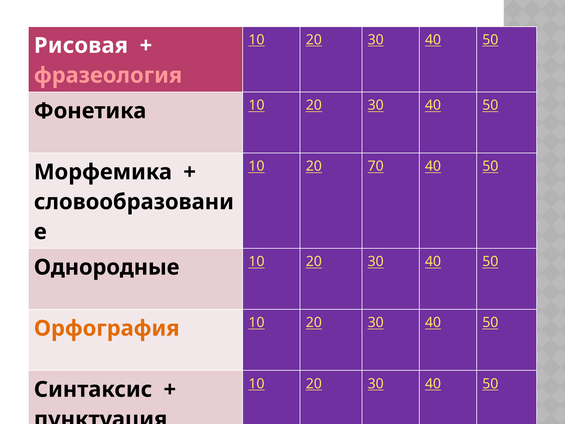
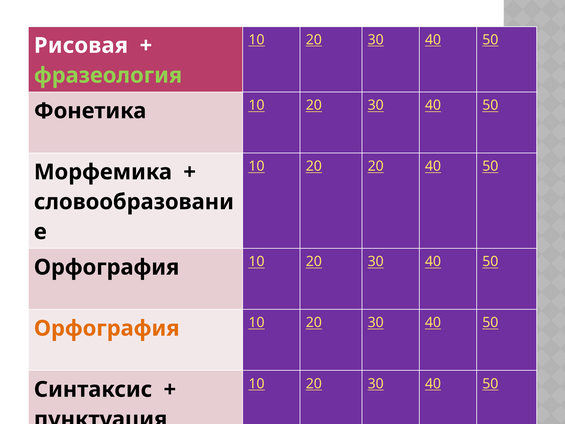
фразеология colour: pink -> light green (108, 75)
20 70: 70 -> 20 (376, 166)
Однородные: Однородные -> Орфография (107, 267)
